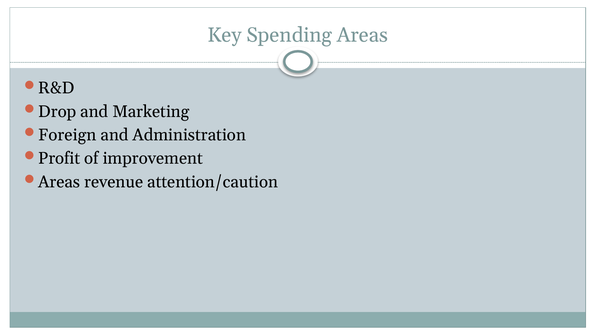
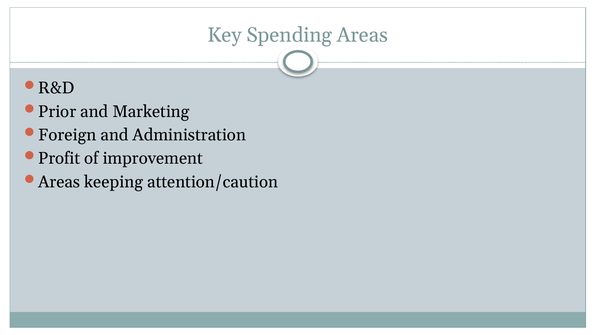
Drop: Drop -> Prior (57, 112)
revenue: revenue -> keeping (114, 182)
